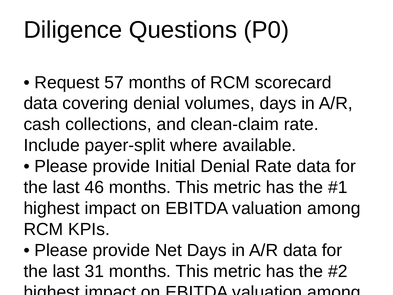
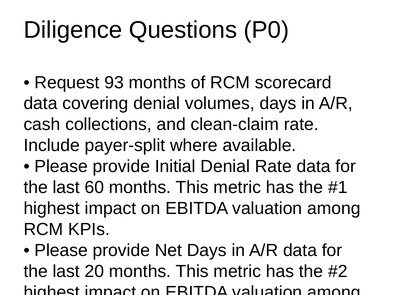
57: 57 -> 93 (114, 82)
46: 46 -> 60 (94, 187)
31: 31 -> 20 (94, 271)
